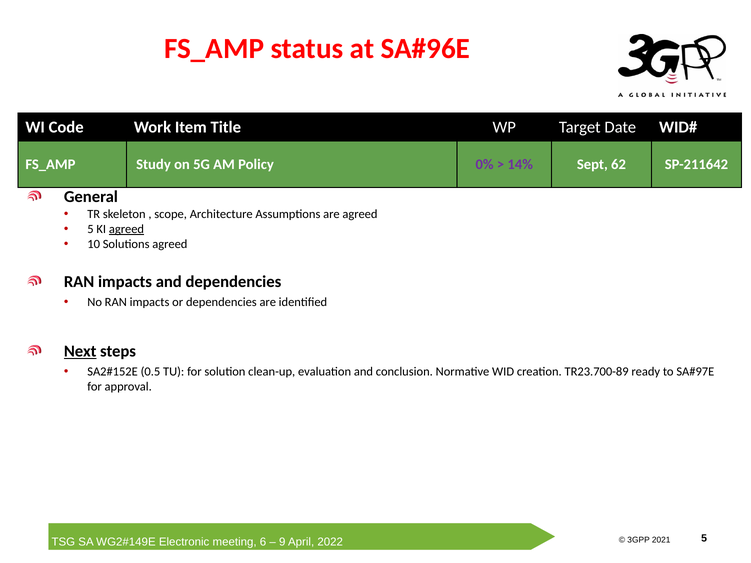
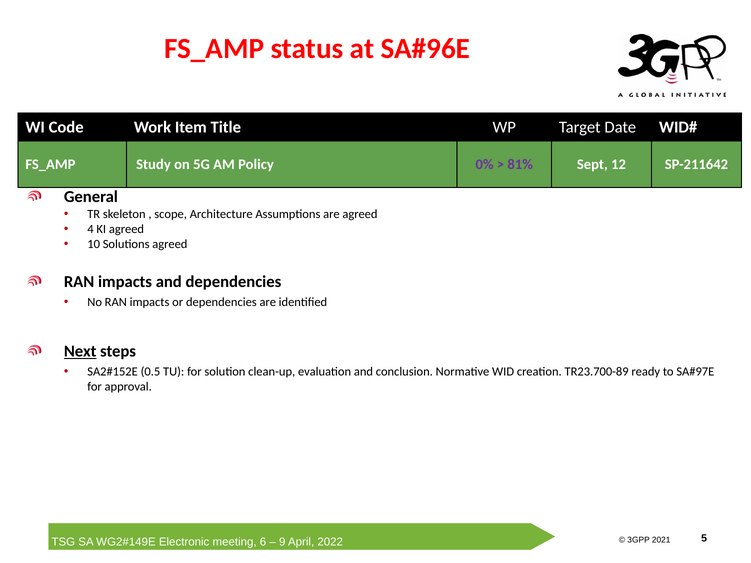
14%: 14% -> 81% (520, 164)
62: 62 -> 12 (619, 164)
5: 5 -> 4 (91, 229)
agreed underline: present -> none (127, 229)
